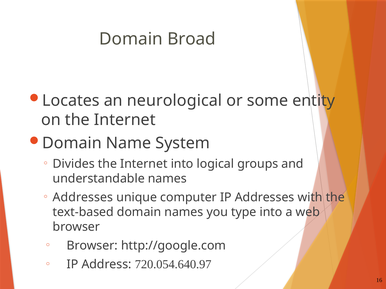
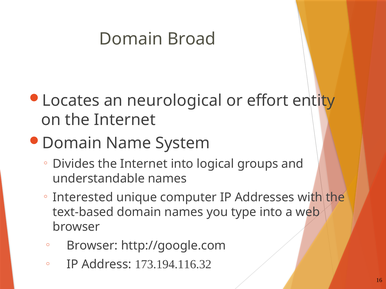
some: some -> effort (268, 101)
Addresses: Addresses -> Interested (83, 198)
720.054.640.97: 720.054.640.97 -> 173.194.116.32 (173, 265)
